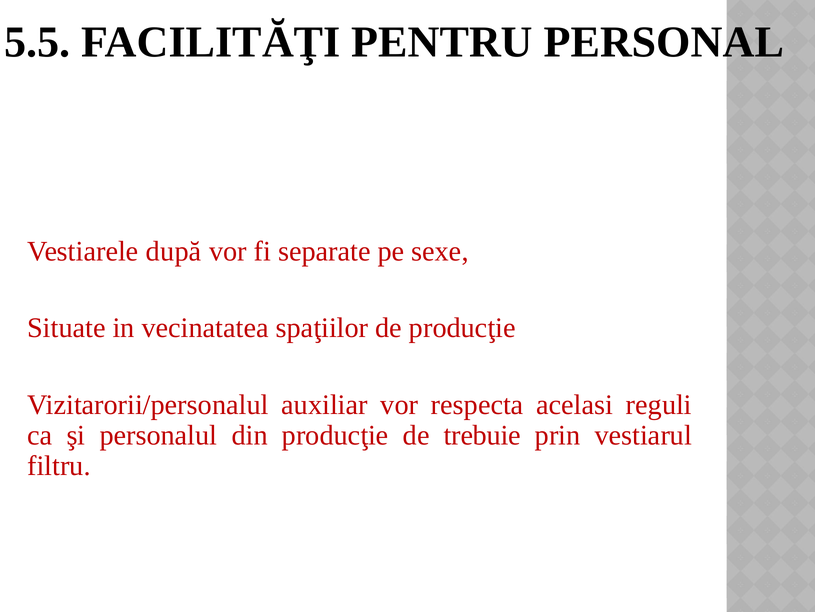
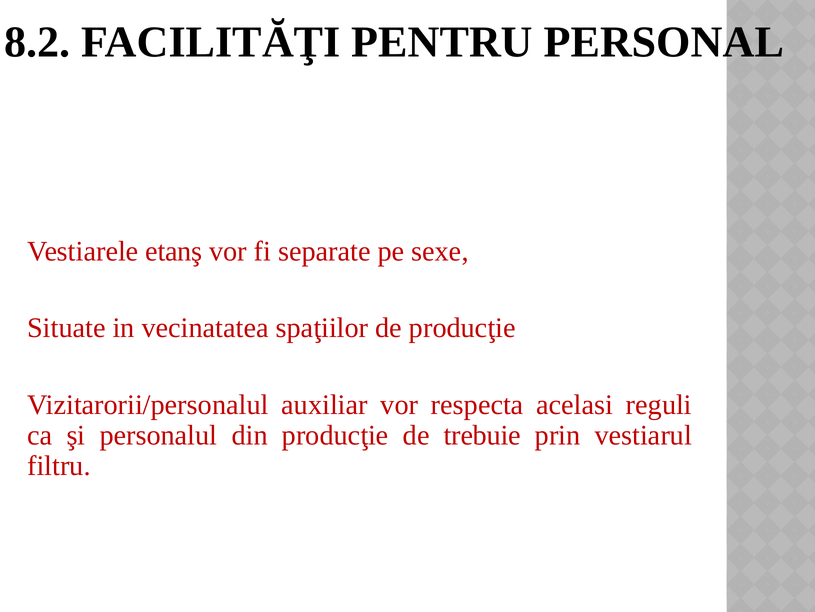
5.5: 5.5 -> 8.2 (37, 42)
după: după -> etanş (174, 251)
